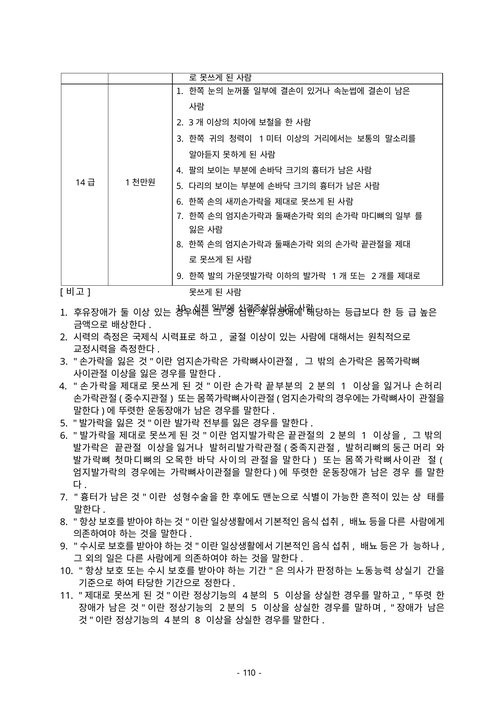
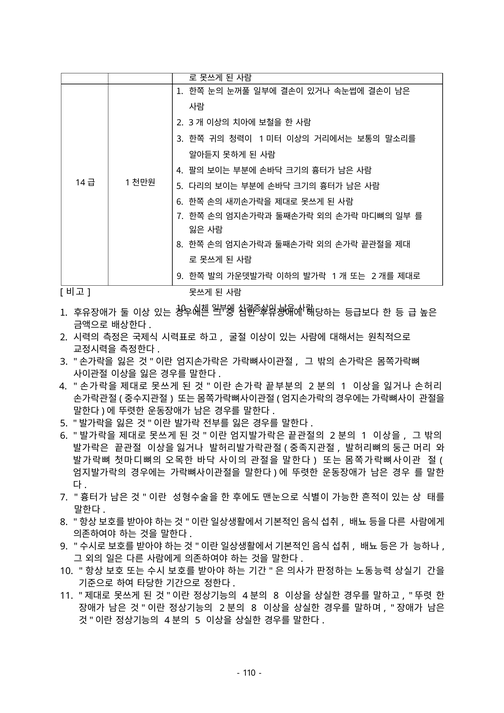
5: 5 -> 8 (276, 595)
5: 5 -> 8 (254, 608)
8: 8 -> 5 (198, 620)
